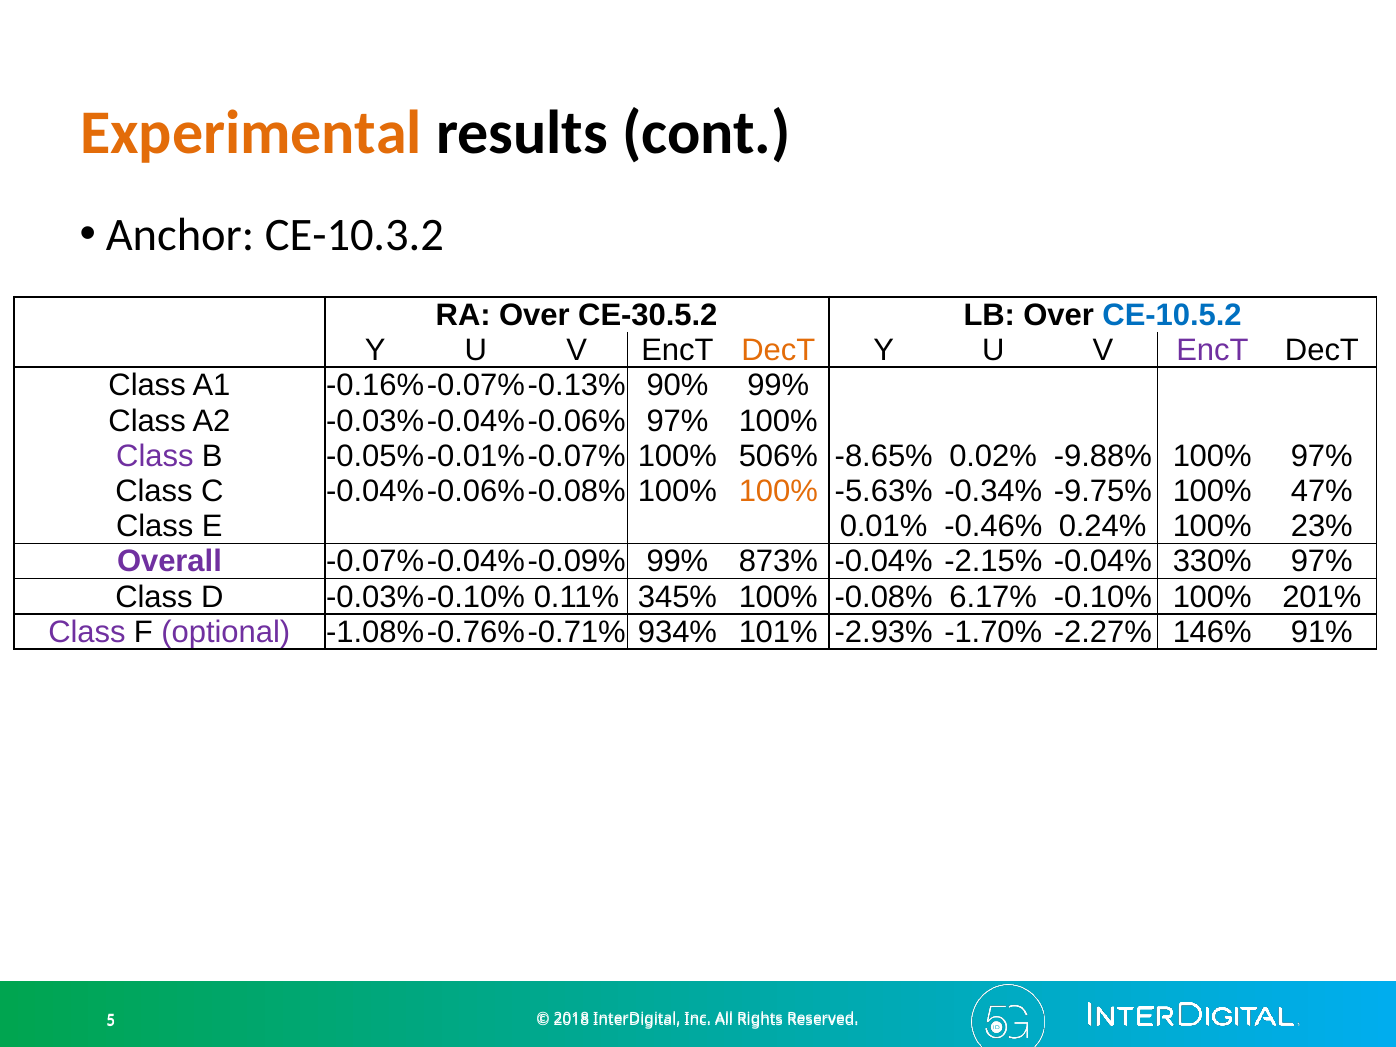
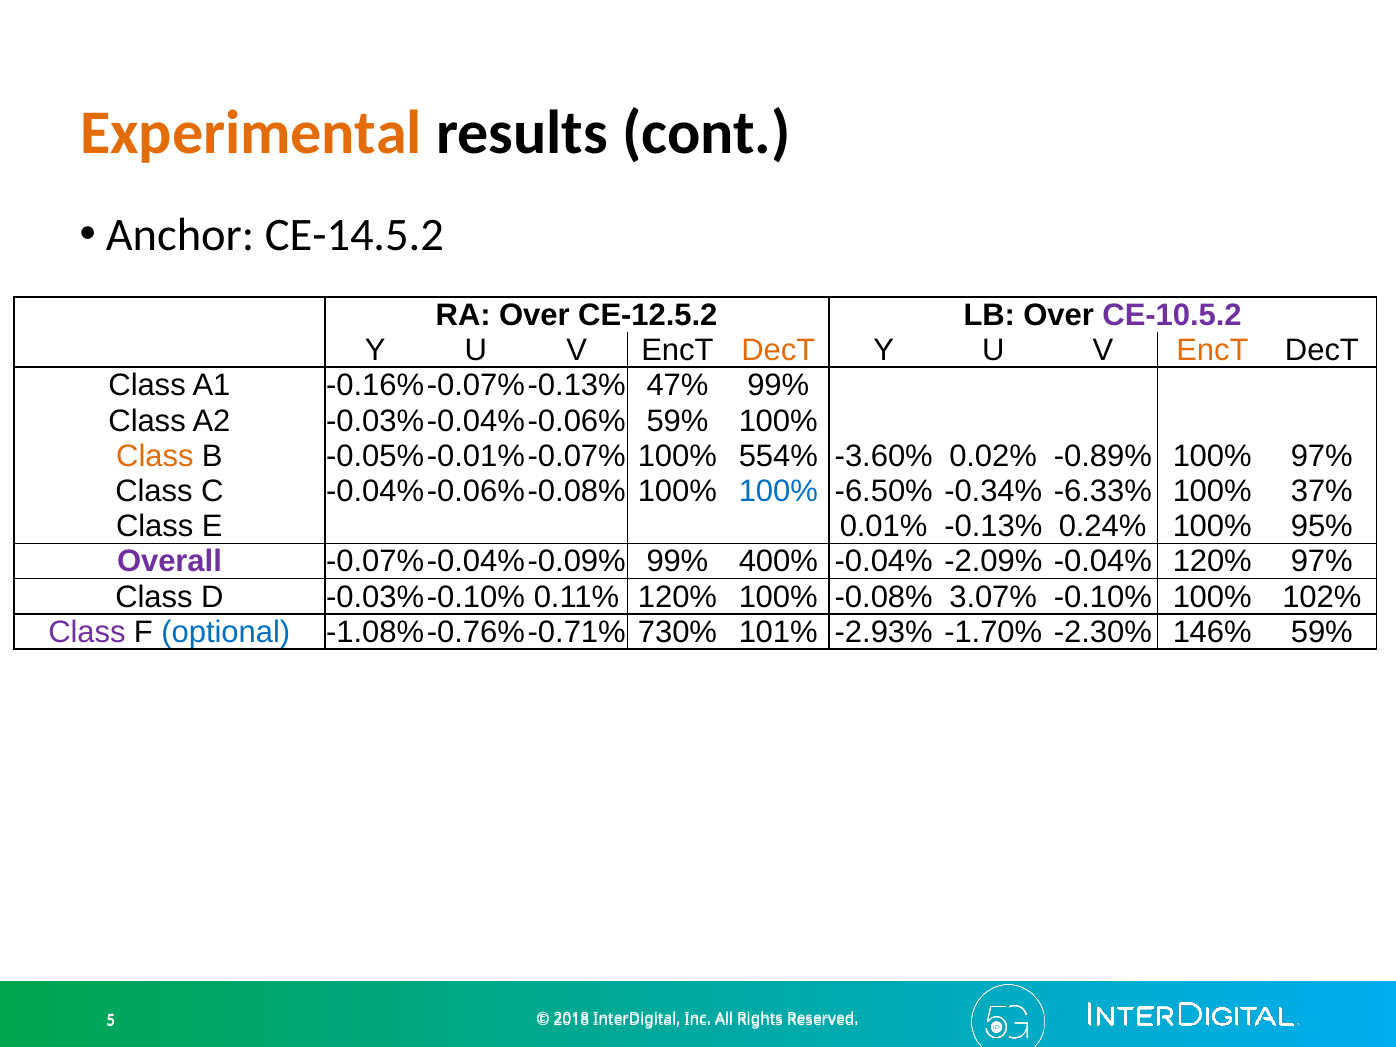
CE-10.3.2: CE-10.3.2 -> CE-14.5.2 (354, 235)
CE-30.5.2: CE-30.5.2 -> CE-12.5.2 (648, 315)
CE-10.5.2 colour: blue -> purple (1172, 315)
EncT colour: purple -> orange (1212, 350)
90%: 90% -> 47% (677, 386)
97%: 97% -> 59% (677, 421)
Class colour: purple -> orange (155, 456)
506%: 506% -> 554% (778, 456)
-8.65%: -8.65% -> -3.60% (884, 456)
-9.88%: -9.88% -> -0.89% (1103, 456)
100% colour: orange -> blue (778, 491)
-5.63%: -5.63% -> -6.50% (884, 491)
-9.75%: -9.75% -> -6.33% (1103, 491)
47%: 47% -> 37% (1322, 491)
-0.46%: -0.46% -> -0.13% (993, 527)
23%: 23% -> 95% (1322, 527)
873%: 873% -> 400% (778, 562)
-2.15%: -2.15% -> -2.09% (993, 562)
-0.04% 330%: 330% -> 120% (1212, 562)
0.11% 345%: 345% -> 120% (677, 597)
6.17%: 6.17% -> 3.07% (993, 597)
201%: 201% -> 102% (1322, 597)
optional colour: purple -> blue (226, 632)
934%: 934% -> 730% (677, 632)
-2.27%: -2.27% -> -2.30% (1103, 632)
146% 91%: 91% -> 59% (1322, 632)
